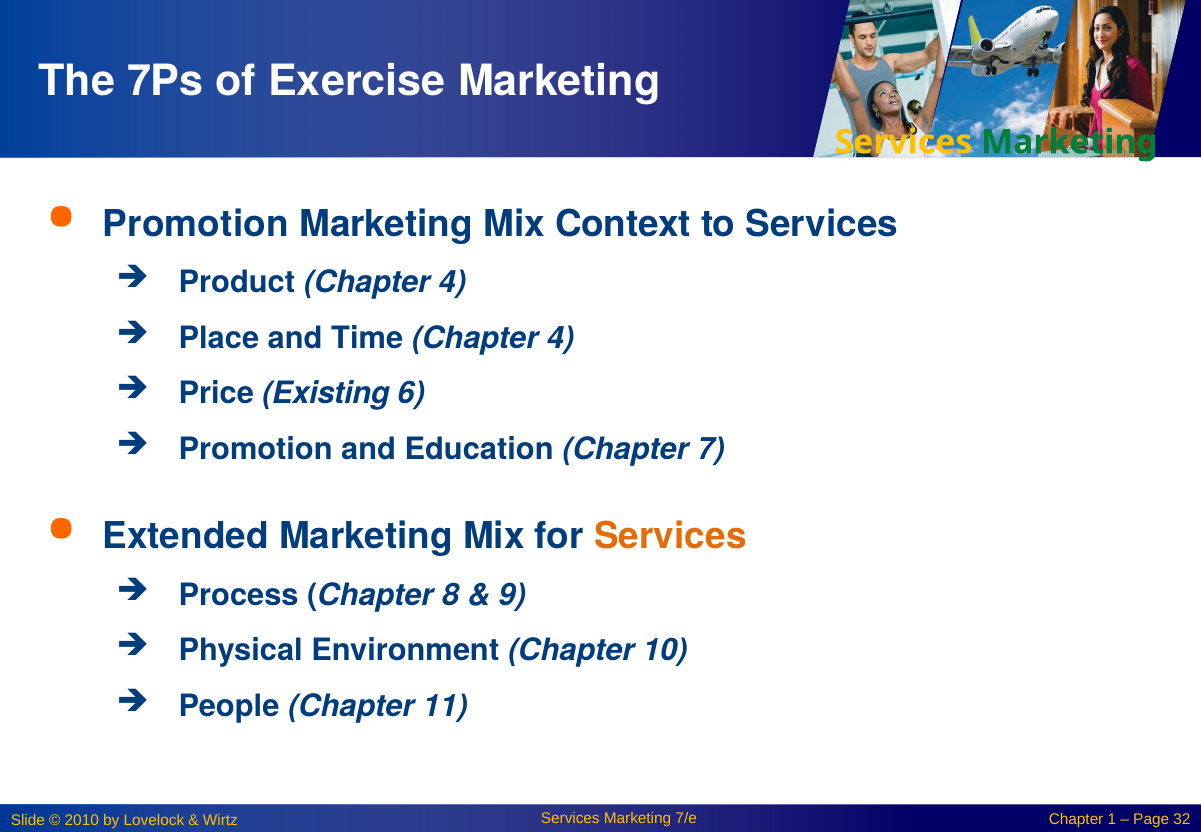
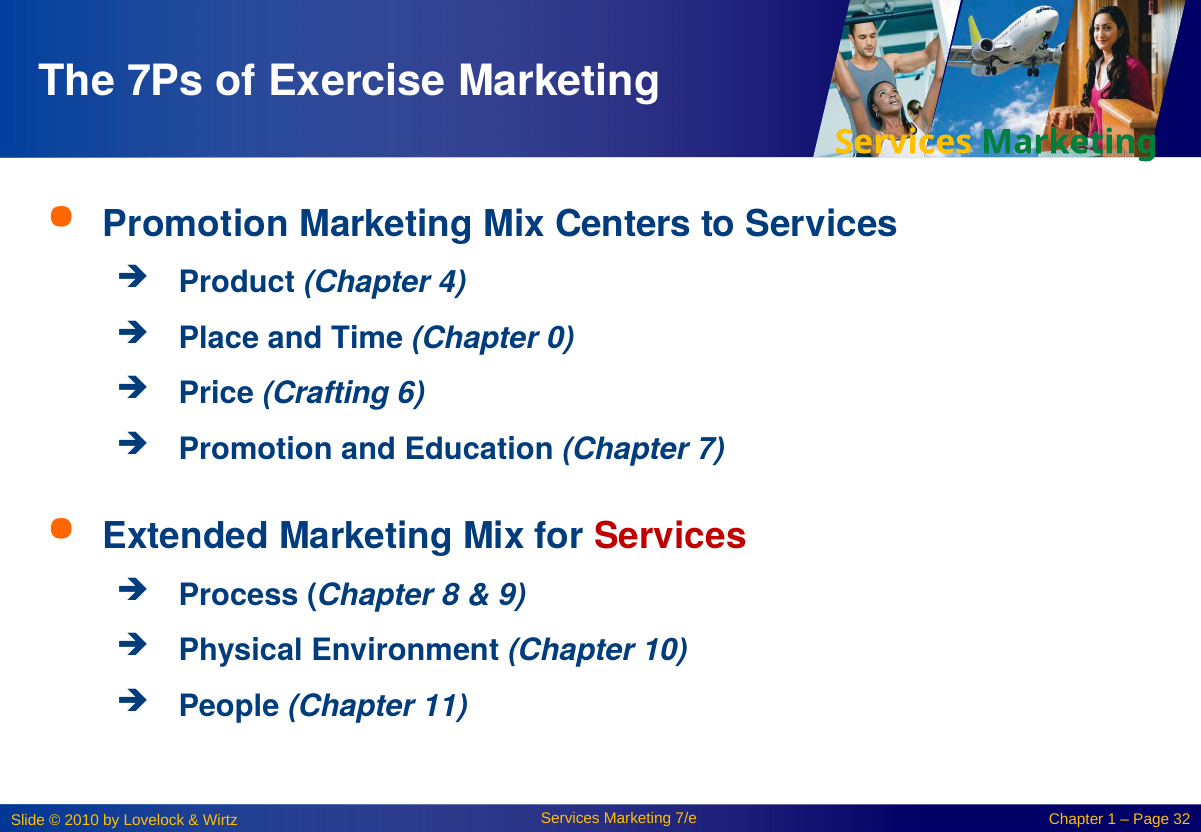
Context: Context -> Centers (623, 224)
Time Chapter 4: 4 -> 0 (560, 338)
Existing: Existing -> Crafting (326, 394)
Services colour: orange -> red (670, 536)
